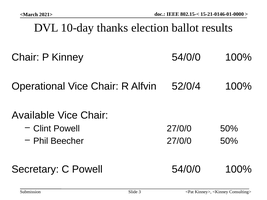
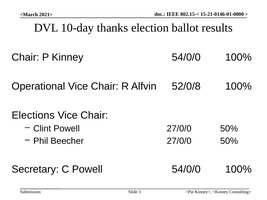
52/0/4: 52/0/4 -> 52/0/8 (186, 86)
Available: Available -> Elections (33, 115)
